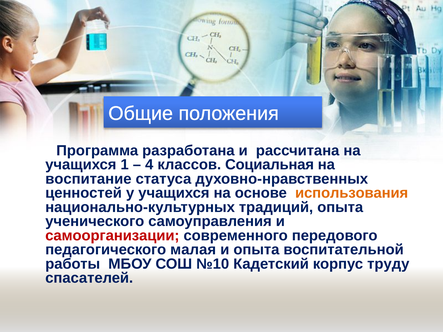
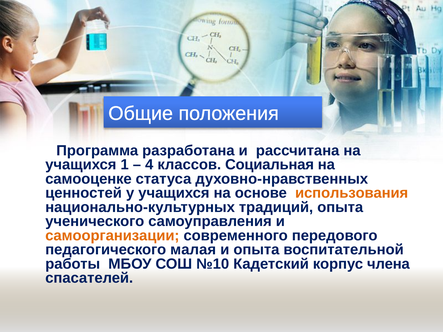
воспитание: воспитание -> самооценке (88, 179)
самоорганизации colour: red -> orange (112, 236)
труду: труду -> члена (388, 264)
